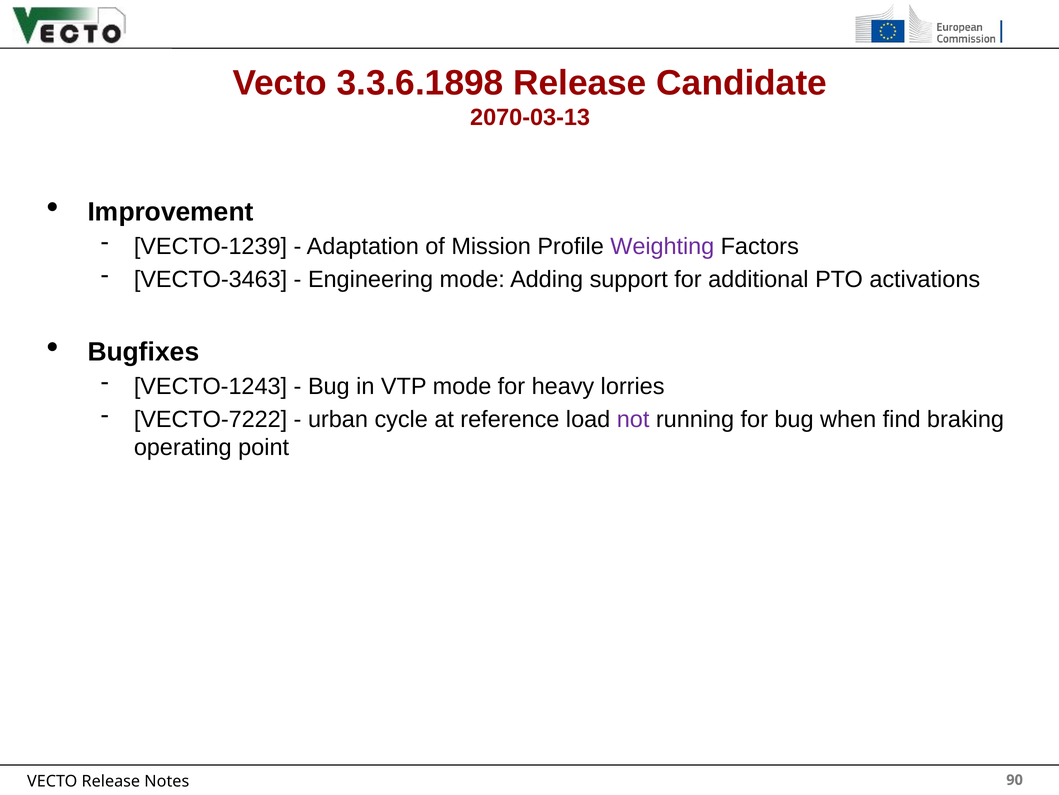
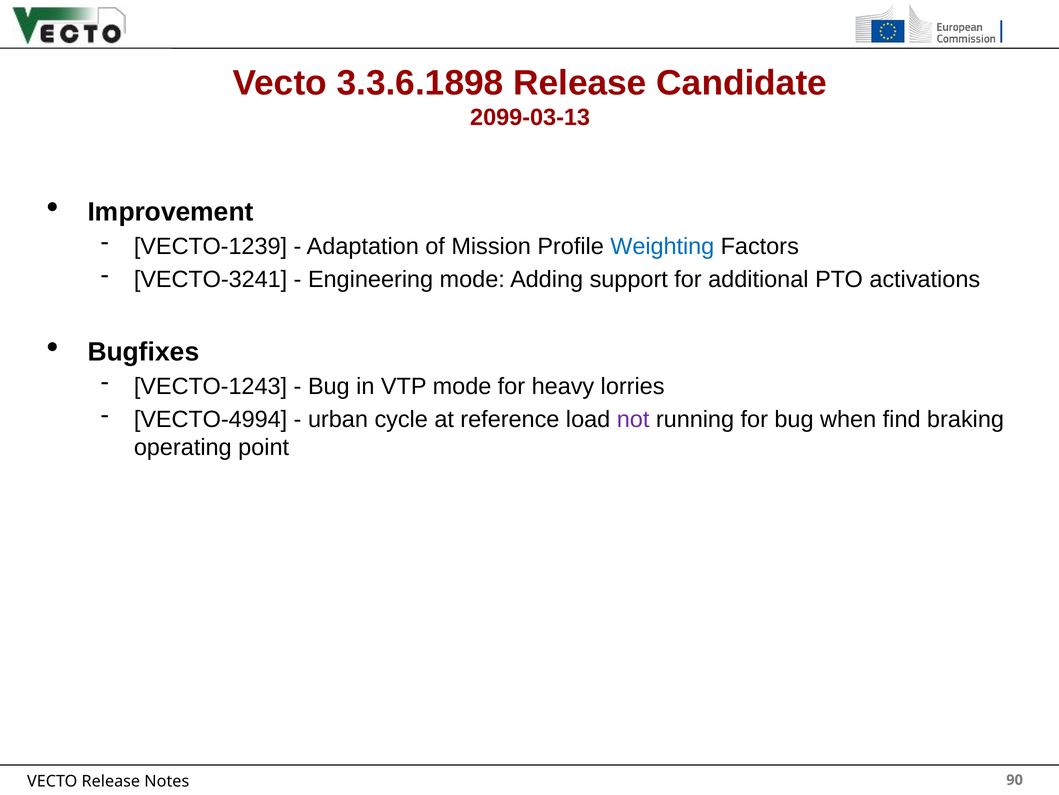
2070-03-13: 2070-03-13 -> 2099-03-13 (530, 117)
Weighting colour: purple -> blue (662, 246)
VECTO-3463: VECTO-3463 -> VECTO-3241 (211, 279)
VECTO-7222: VECTO-7222 -> VECTO-4994 (211, 419)
